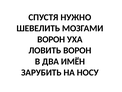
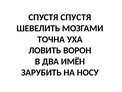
СПУСТЯ НУЖНО: НУЖНО -> СПУСТЯ (76, 17)
ВОРОН: ВОРОН -> ТОЧНА (51, 39)
